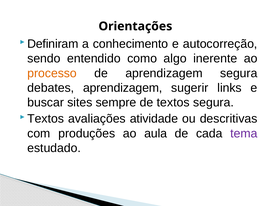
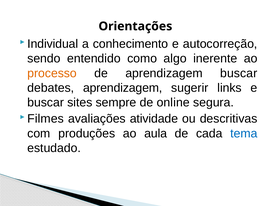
Definiram: Definiram -> Individual (53, 44)
aprendizagem segura: segura -> buscar (239, 73)
de textos: textos -> online (173, 102)
Textos: Textos -> Filmes (46, 118)
tema colour: purple -> blue (244, 133)
